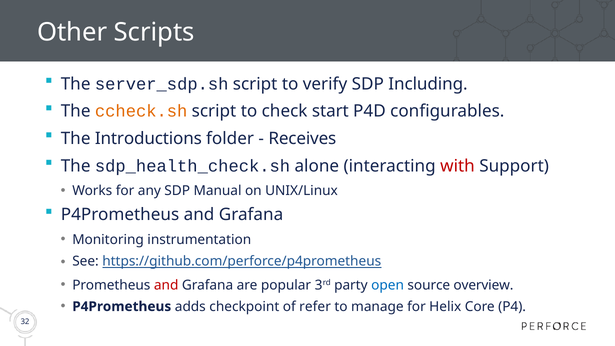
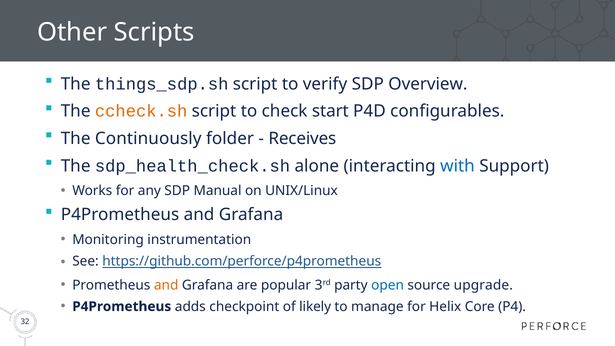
server_sdp.sh: server_sdp.sh -> things_sdp.sh (162, 84)
Including: Including -> Overview (428, 84)
Introductions: Introductions -> Continuously (148, 139)
with colour: red -> blue (457, 166)
and colour: red -> orange (166, 285)
overview: overview -> upgrade (483, 285)
refer: refer -> likely (315, 306)
